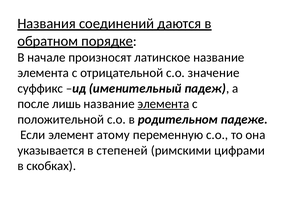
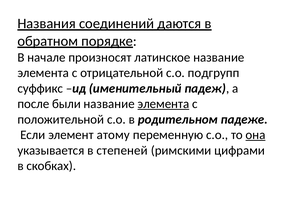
значение: значение -> подгрупп (214, 73)
лишь: лишь -> были (66, 104)
она underline: none -> present (256, 135)
